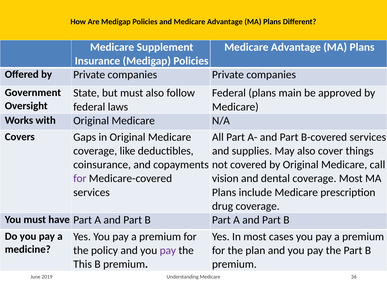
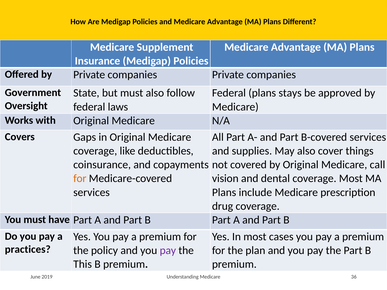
main: main -> stays (290, 93)
for colour: purple -> orange (80, 179)
medicine: medicine -> practices (28, 250)
